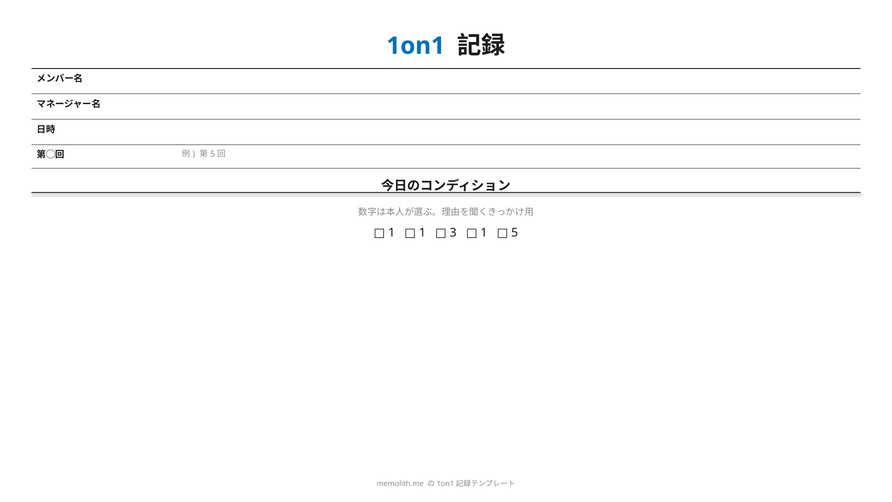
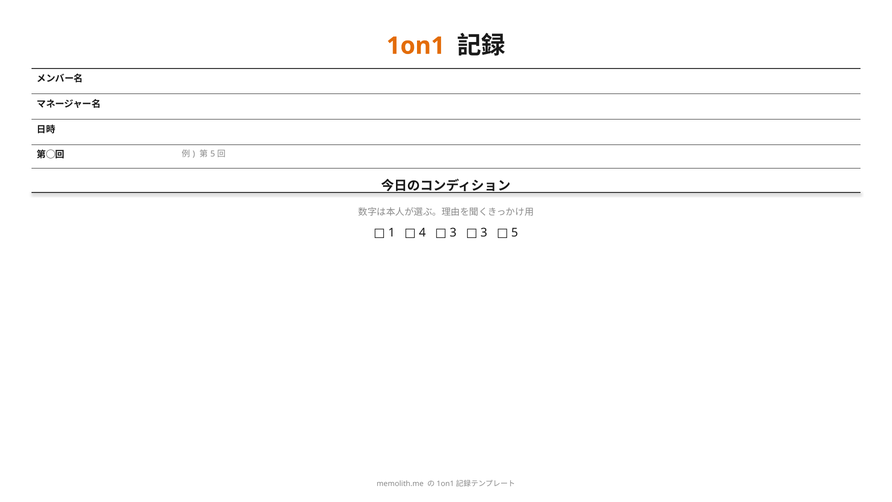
1on1 colour: blue -> orange (416, 46)
1 1: 1 -> 4 (422, 233)
3 1: 1 -> 3 (484, 233)
